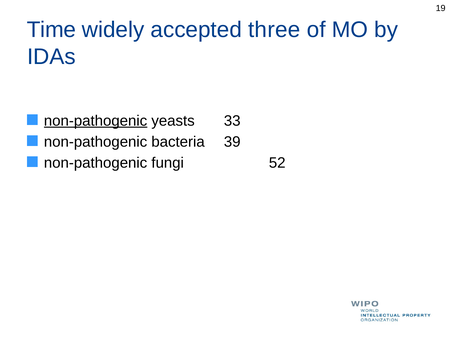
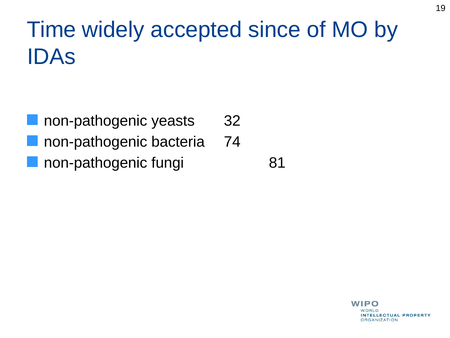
three: three -> since (274, 30)
non-pathogenic underline: present -> none (96, 121)
33: 33 -> 32 (232, 121)
39: 39 -> 74 (232, 142)
52: 52 -> 81 (277, 163)
